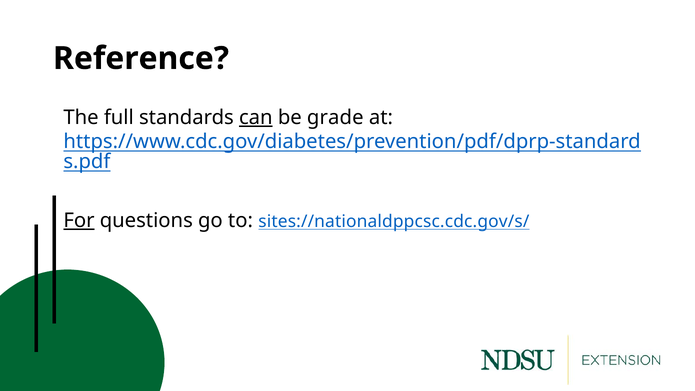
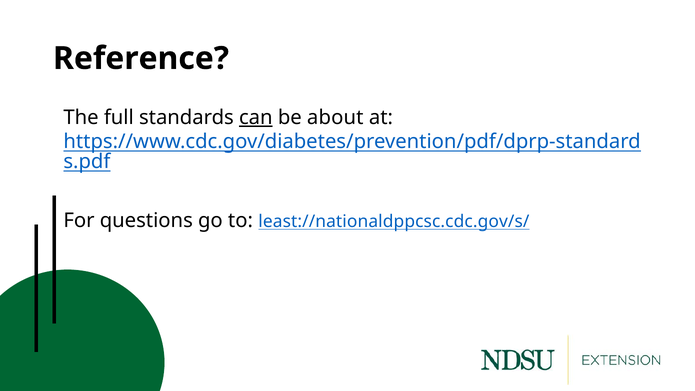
grade: grade -> about (335, 118)
For underline: present -> none (79, 220)
sites://nationaldppcsc.cdc.gov/s/: sites://nationaldppcsc.cdc.gov/s/ -> least://nationaldppcsc.cdc.gov/s/ (394, 221)
